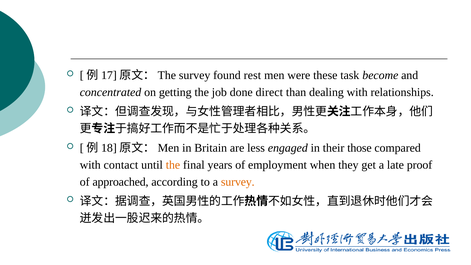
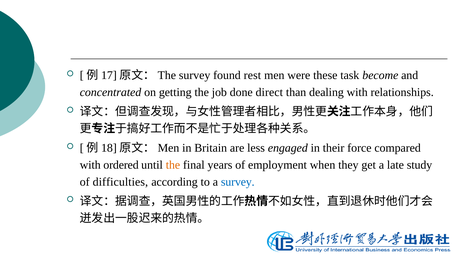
those: those -> force (359, 148)
contact: contact -> ordered (121, 165)
proof: proof -> study (420, 165)
approached: approached -> difficulties (120, 182)
survey colour: orange -> blue (238, 182)
